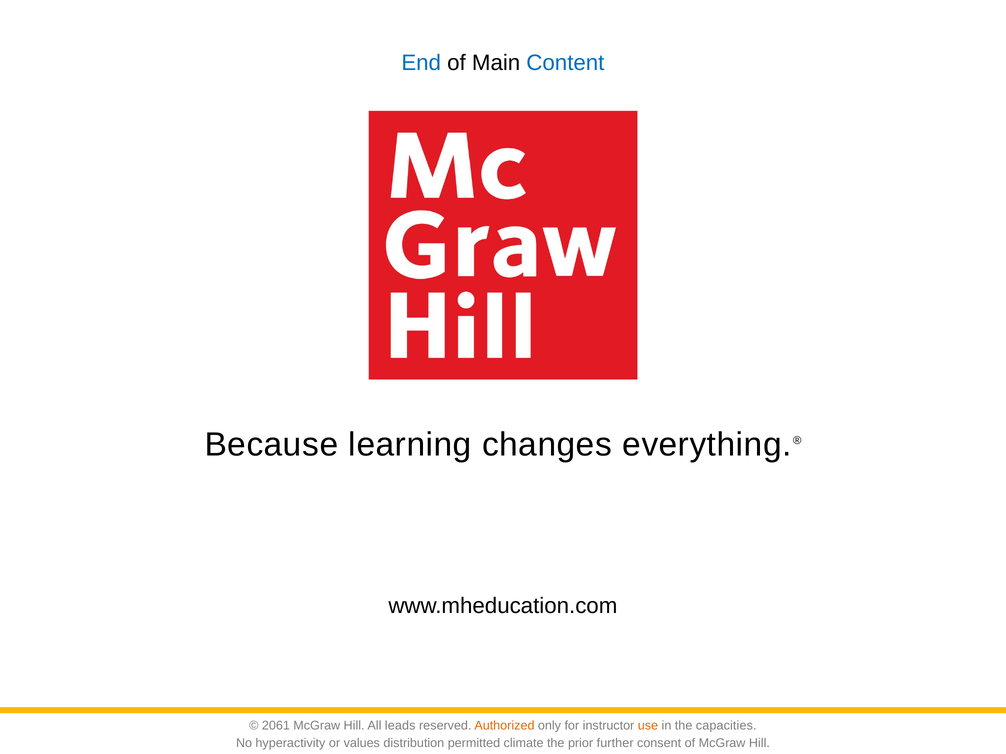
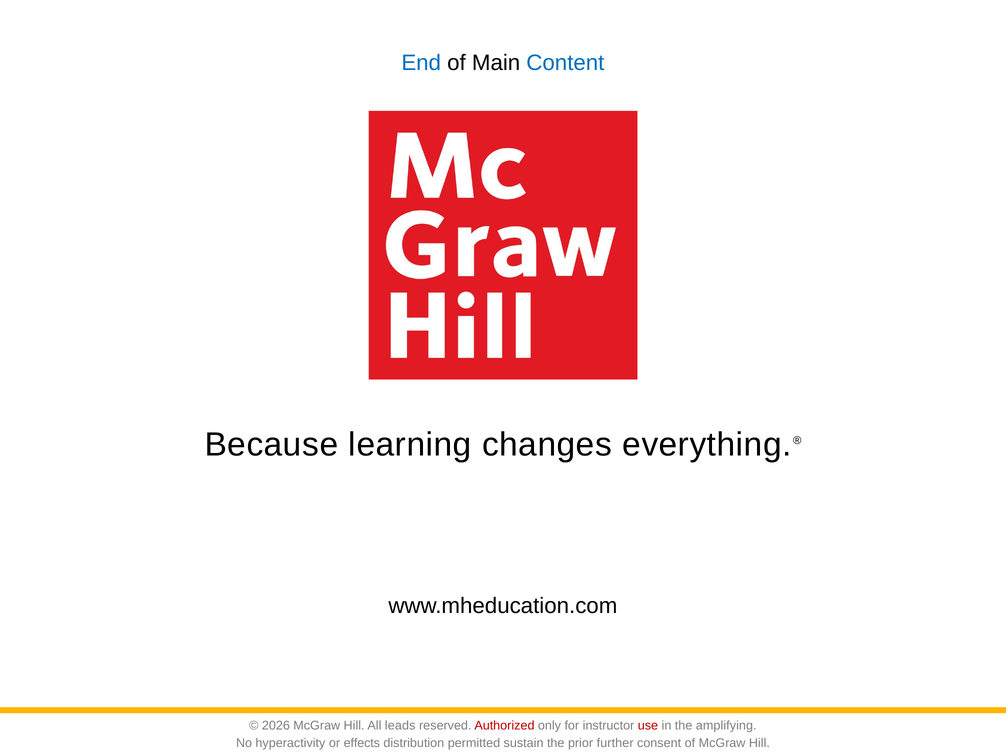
2061: 2061 -> 2026 (276, 726)
Authorized colour: orange -> red (504, 726)
use colour: orange -> red (648, 726)
capacities: capacities -> amplifying (726, 726)
values: values -> effects (362, 744)
climate: climate -> sustain (524, 744)
